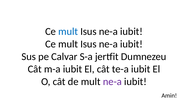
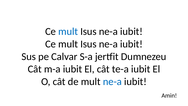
ne-a colour: purple -> blue (112, 81)
